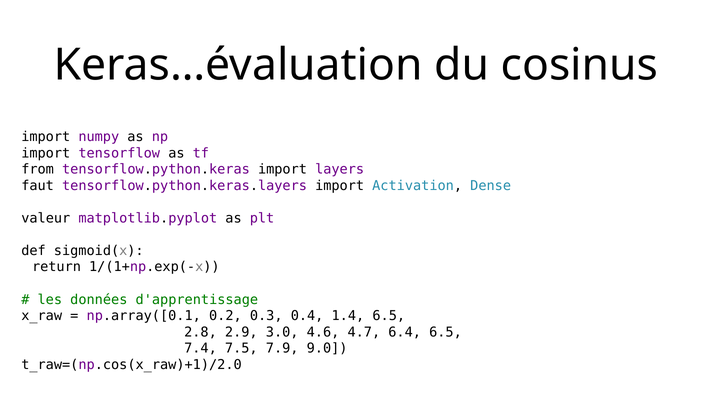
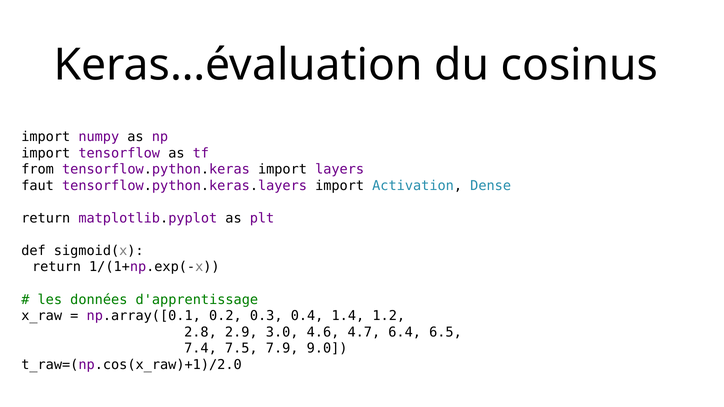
valeur: valeur -> return (46, 218)
1.4 6.5: 6.5 -> 1.2 (389, 316)
